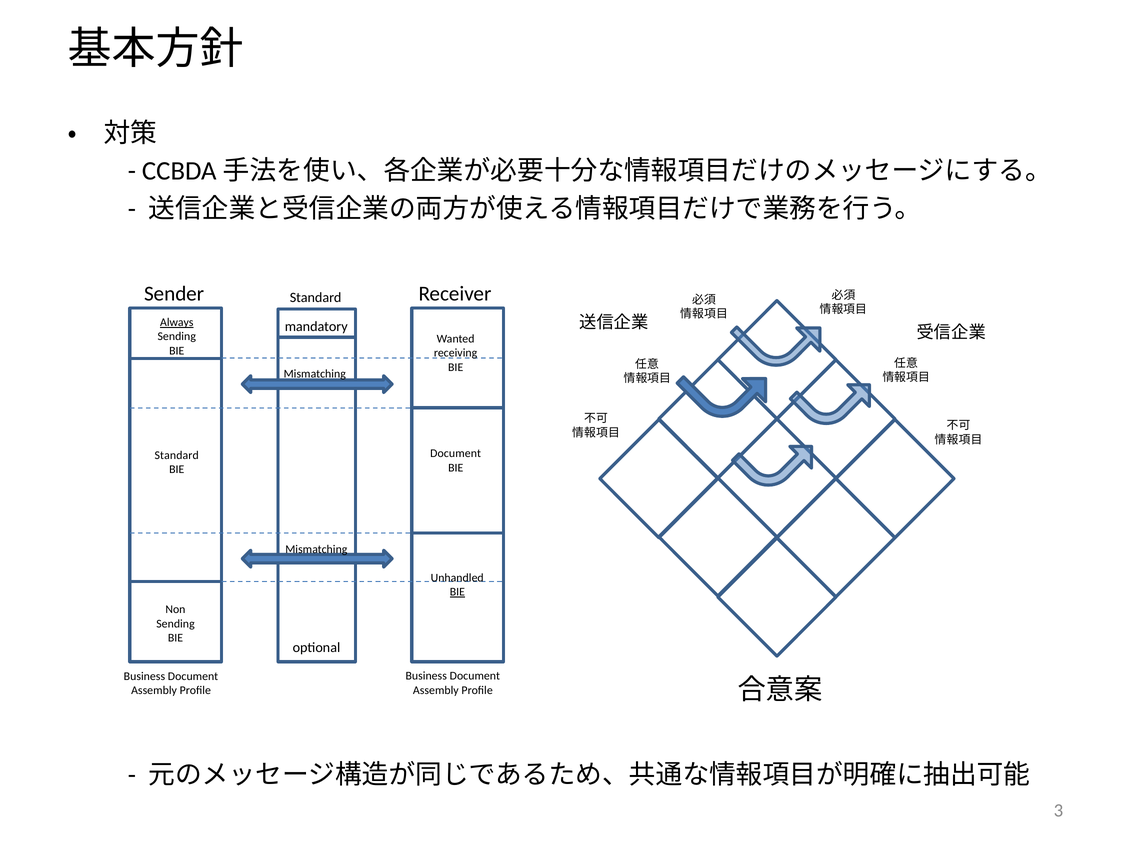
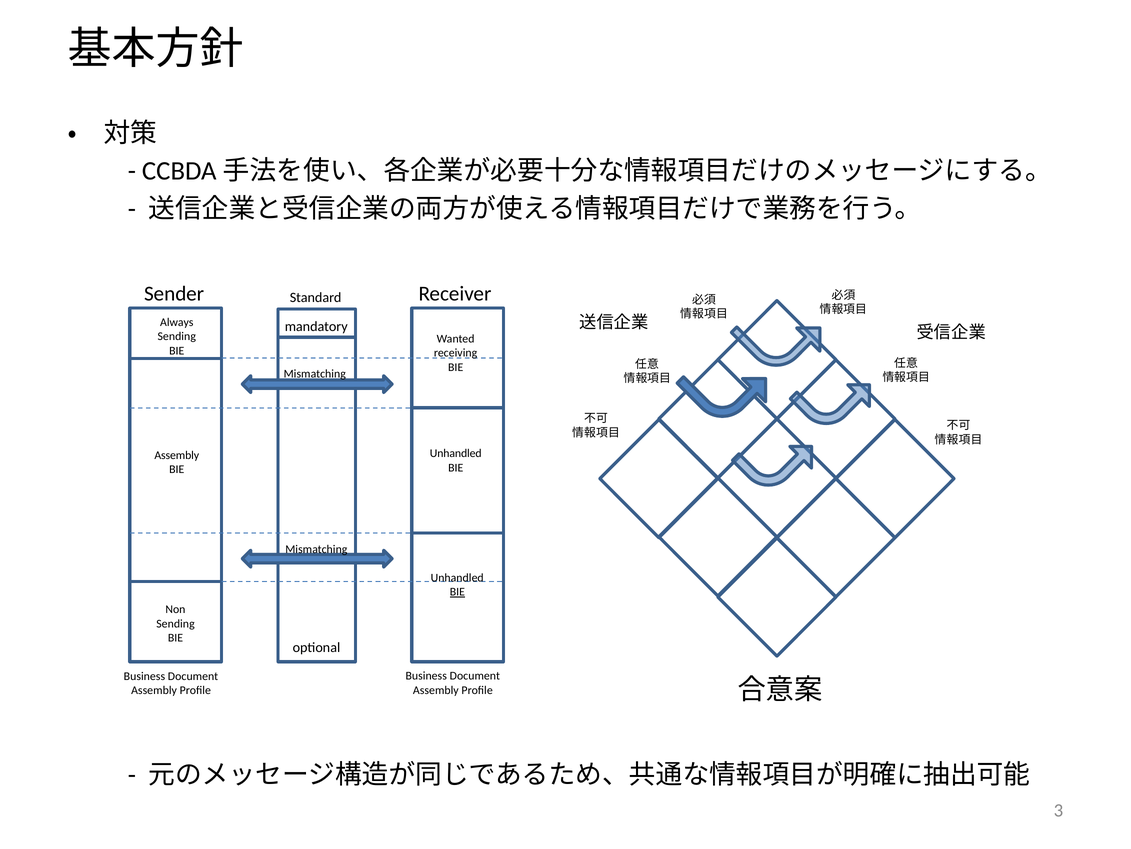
Always underline: present -> none (177, 322)
Document: Document -> Unhandled (456, 453)
Standard: Standard -> Assembly (177, 455)
